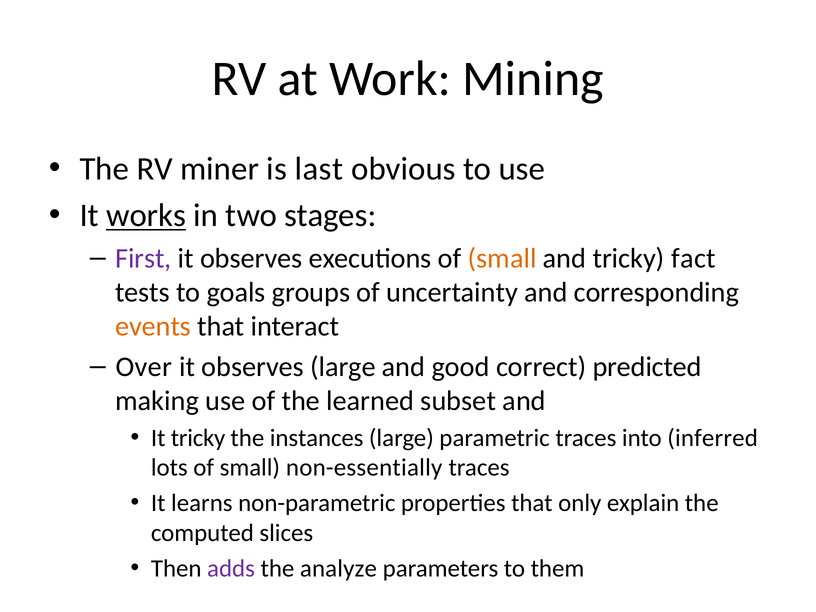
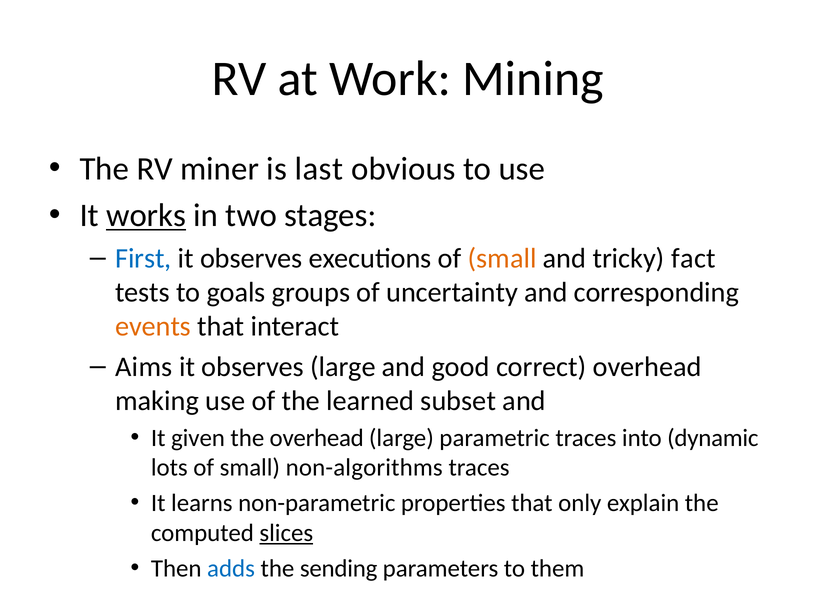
First colour: purple -> blue (143, 258)
Over: Over -> Aims (144, 367)
correct predicted: predicted -> overhead (647, 367)
It tricky: tricky -> given (198, 438)
the instances: instances -> overhead (317, 438)
inferred: inferred -> dynamic (713, 438)
non-essentially: non-essentially -> non-algorithms (364, 468)
slices underline: none -> present (286, 533)
adds colour: purple -> blue (231, 568)
analyze: analyze -> sending (339, 568)
